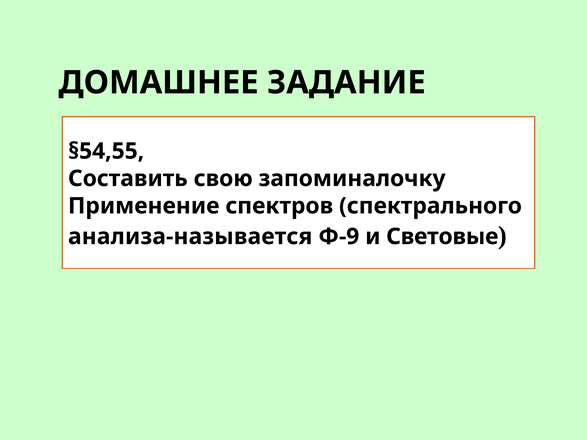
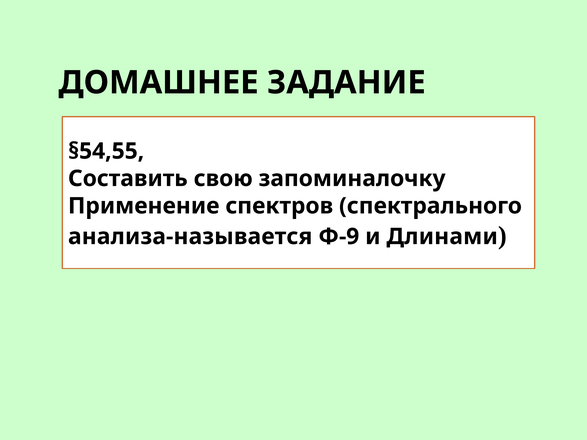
Световые: Световые -> Длинами (442, 237)
